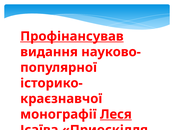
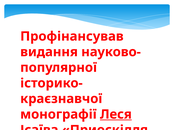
Профінансував underline: present -> none (72, 36)
